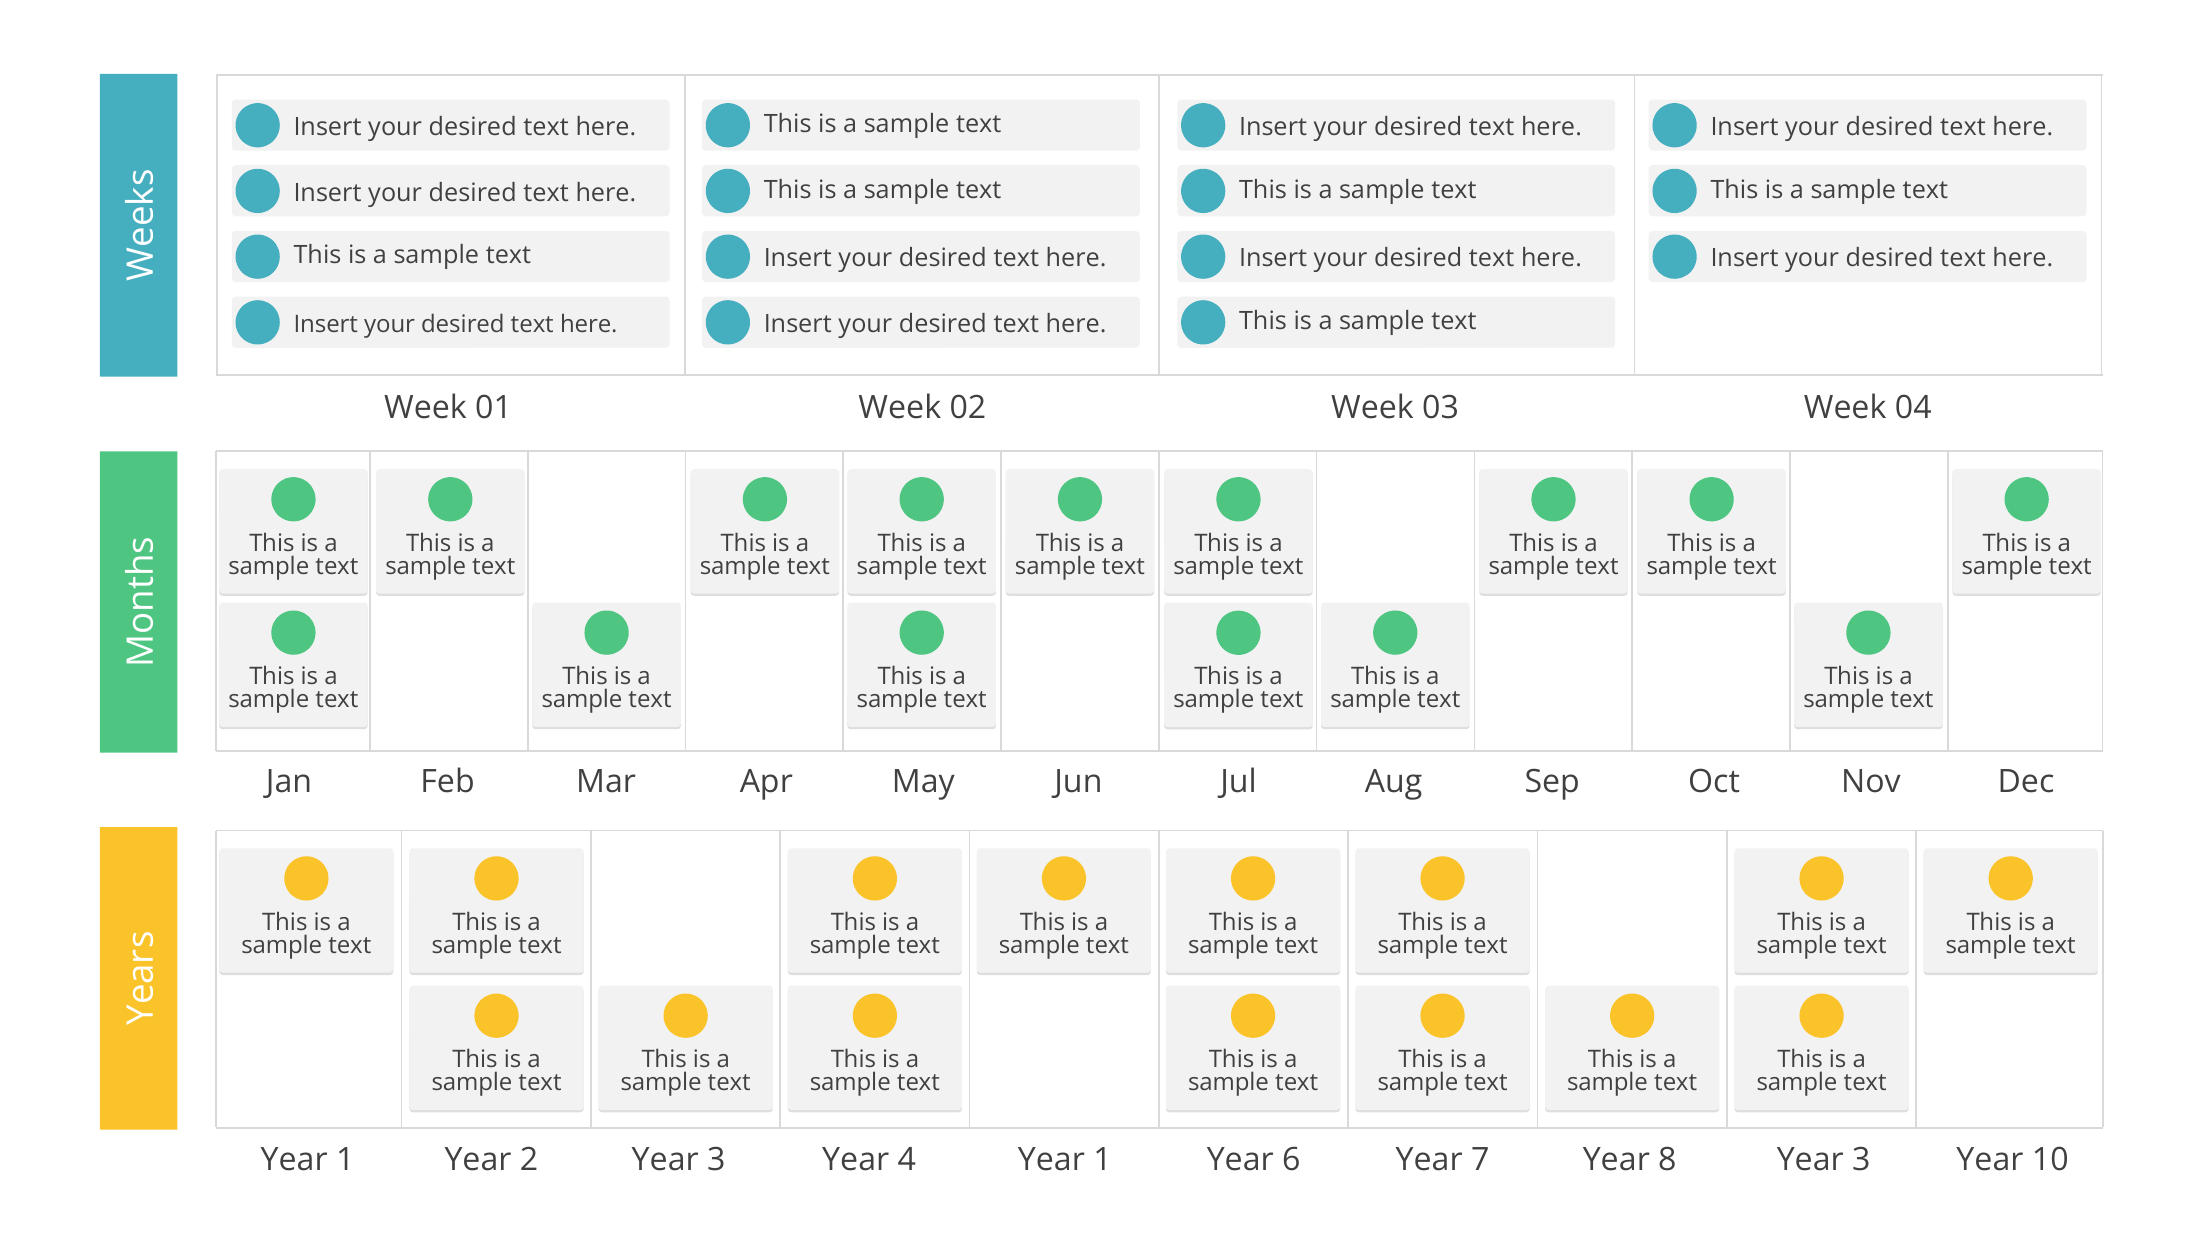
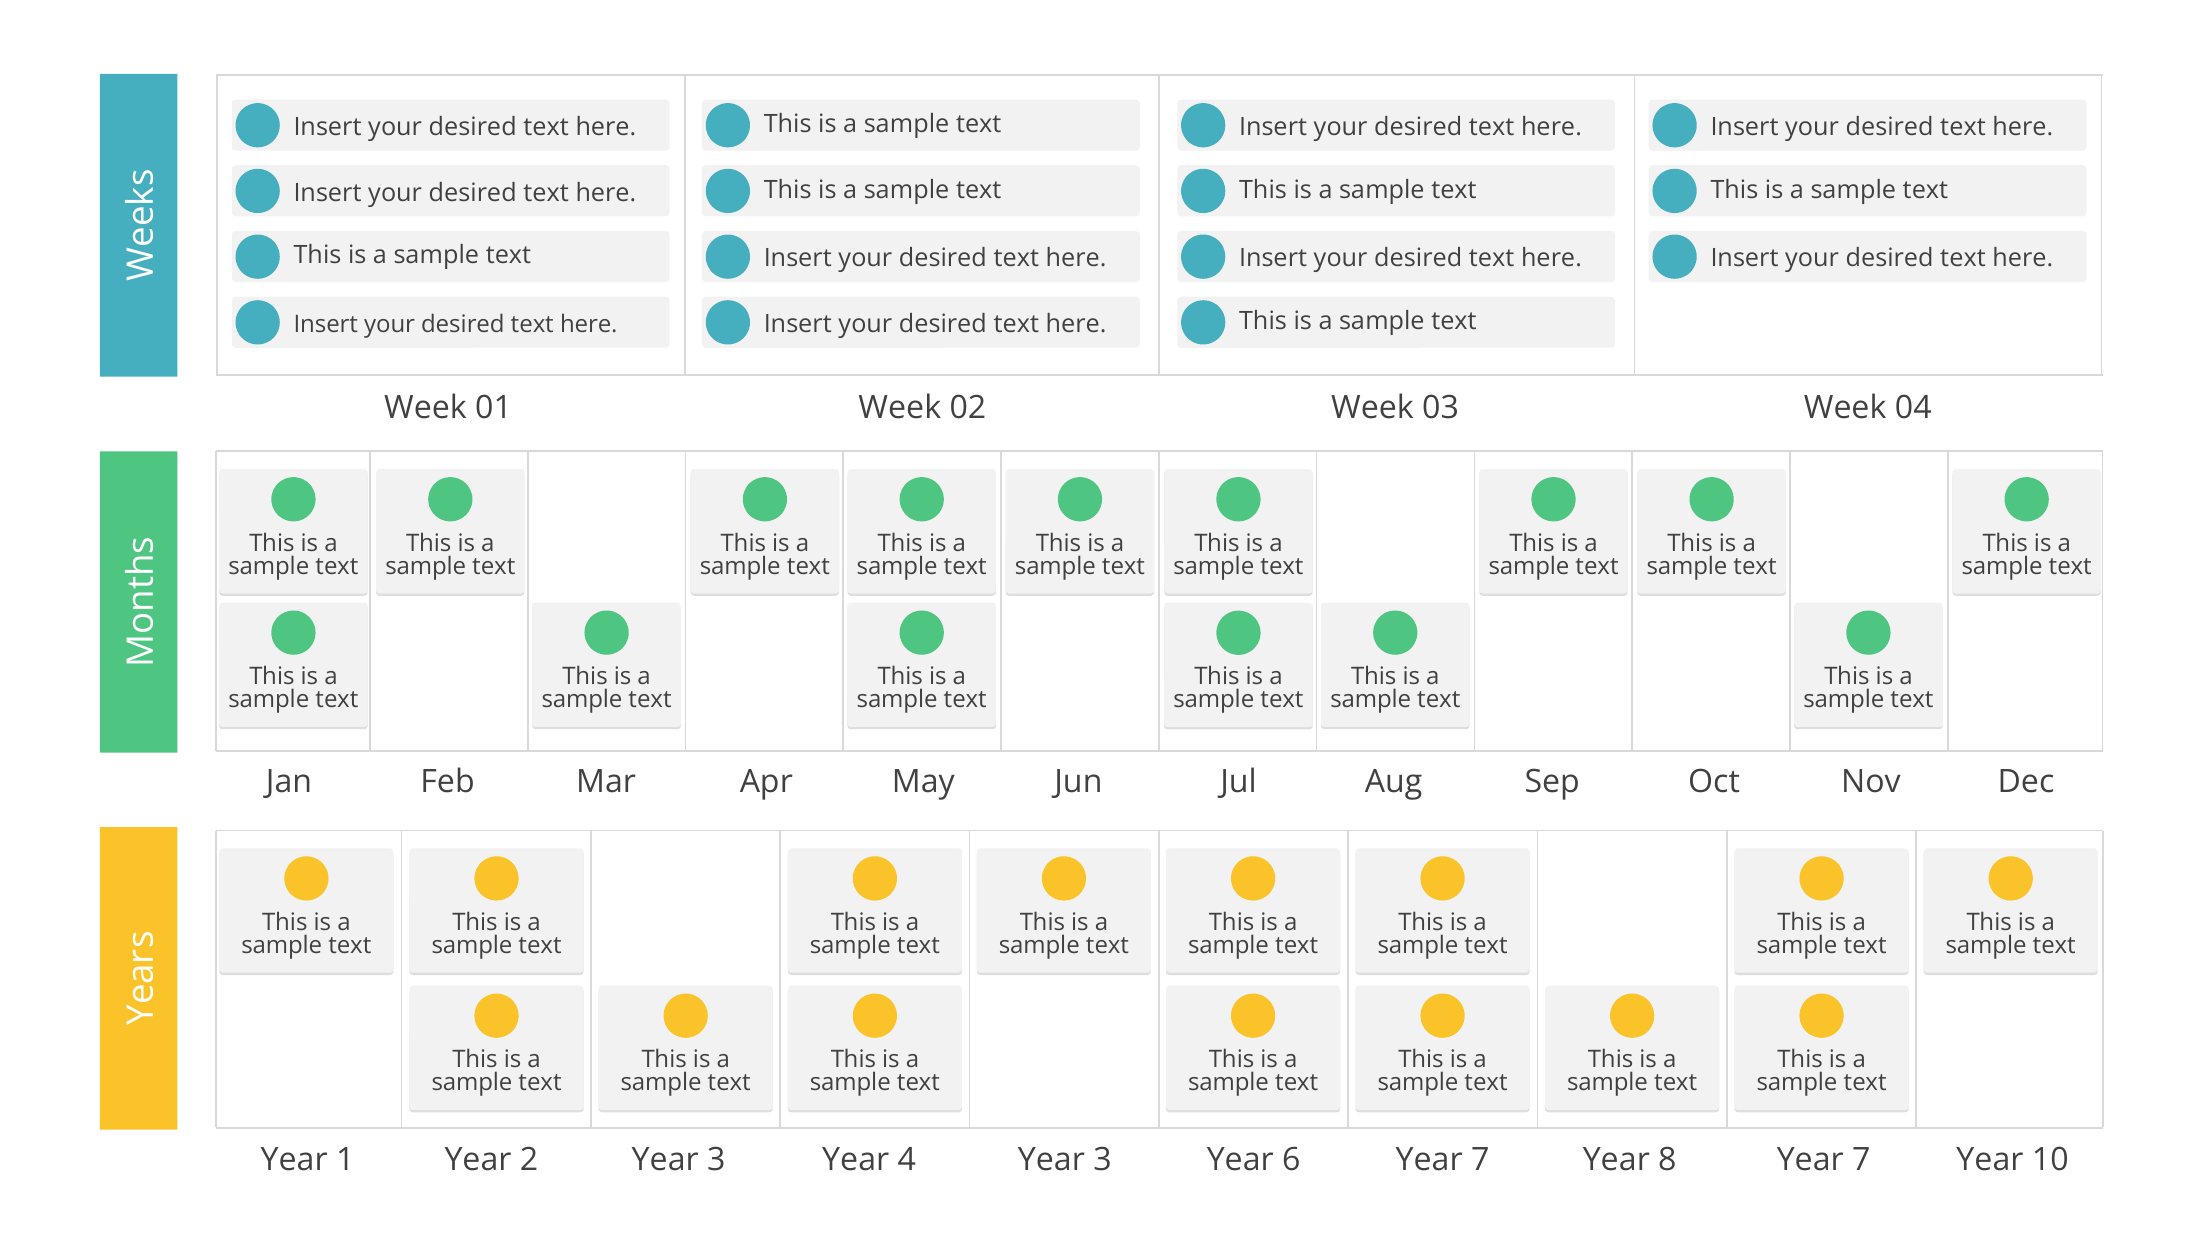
4 Year 1: 1 -> 3 (1102, 1159)
8 Year 3: 3 -> 7 (1861, 1159)
